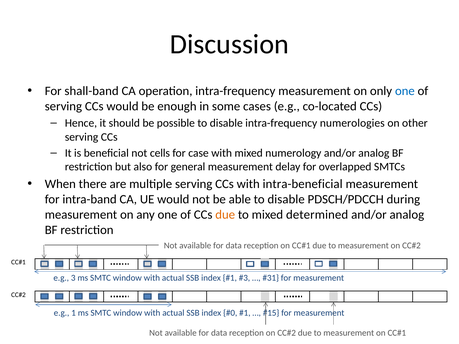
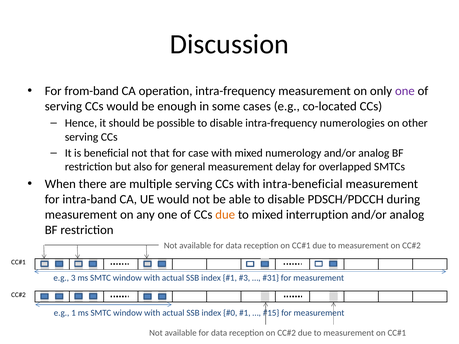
shall-band: shall-band -> from-band (92, 91)
one colour: blue -> purple (405, 91)
cells: cells -> that (160, 153)
determined: determined -> interruption (317, 215)
